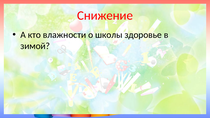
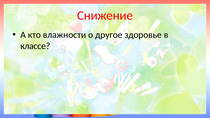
школы: школы -> другое (109, 35)
зимой: зимой -> классе (35, 46)
